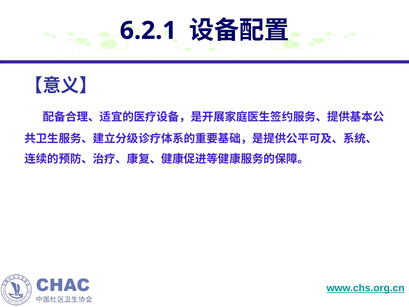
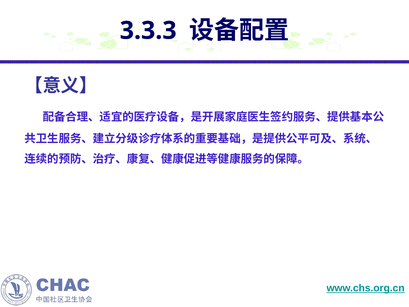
6.2.1: 6.2.1 -> 3.3.3 (148, 31)
